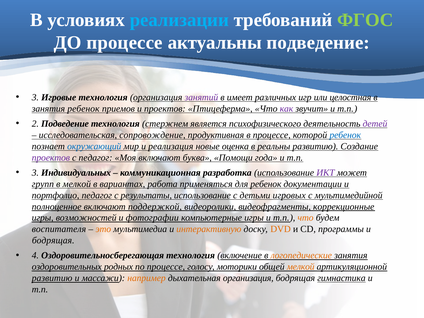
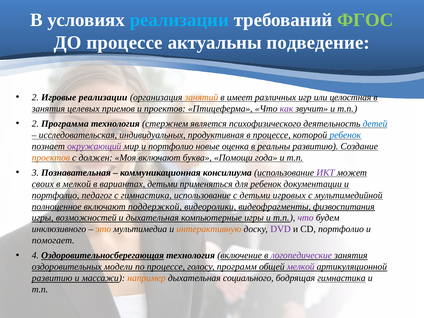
3: 3 -> 2 (35, 97)
Игровые технология: технология -> реализации (103, 97)
занятий colour: purple -> orange (201, 97)
занятия ребенок: ребенок -> целевых (83, 109)
2 Подведение: Подведение -> Программа (65, 124)
детей colour: purple -> blue (375, 124)
сопровождение: сопровождение -> индивидуальных (152, 135)
окружающий colour: blue -> purple (94, 146)
мир и реализация: реализация -> портфолио (171, 146)
проектов colour: purple -> orange (51, 158)
с педагог: педагог -> должен (96, 158)
Индивидуальных: Индивидуальных -> Познавательная (76, 173)
разработка: разработка -> консилиума (227, 173)
групп: групп -> своих (43, 184)
вариантах работа: работа -> детьми (163, 184)
с результаты: результаты -> гимнастика (146, 195)
коррекционные: коррекционные -> физвоспитания (344, 207)
и фотографии: фотографии -> дыхательная (152, 218)
что colour: orange -> purple (306, 218)
воспитателя: воспитателя -> инклюзивного (59, 229)
DVD colour: orange -> purple (281, 229)
CD программы: программы -> портфолио (341, 229)
бодрящая: бодрящая -> помогает (53, 240)
Оздоровительносберегающая underline: none -> present (103, 256)
логопедические colour: orange -> purple (301, 256)
родных: родных -> модели (118, 267)
моторики: моторики -> программ (237, 267)
мелкой colour: orange -> purple (301, 267)
дыхательная организация: организация -> социального (248, 278)
